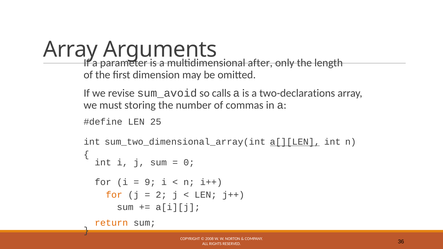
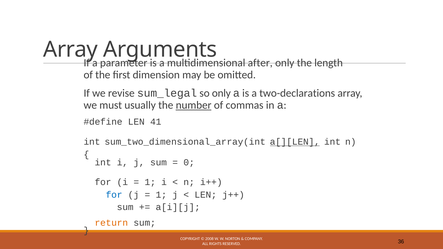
sum_avoid: sum_avoid -> sum_legal (167, 93)
so calls: calls -> only (221, 93)
storing: storing -> usually (140, 105)
number underline: none -> present (194, 105)
25: 25 -> 41 (156, 122)
9: 9 -> 1 (150, 182)
for colour: orange -> blue (114, 195)
2: 2 -> 1 (161, 195)
